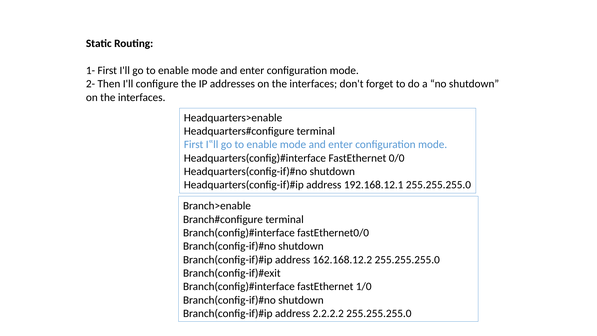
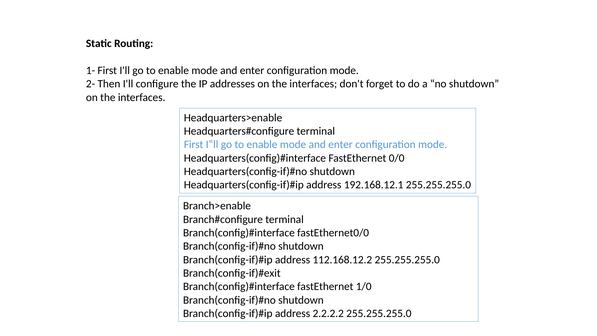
162.168.12.2: 162.168.12.2 -> 112.168.12.2 (342, 260)
